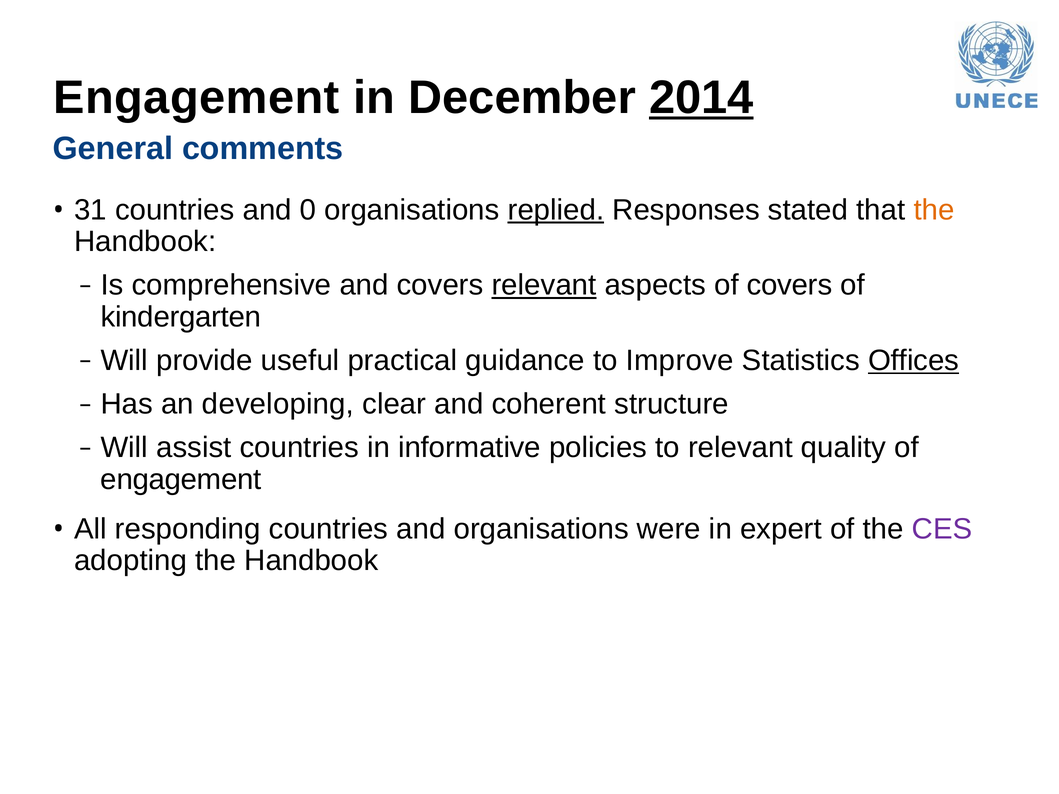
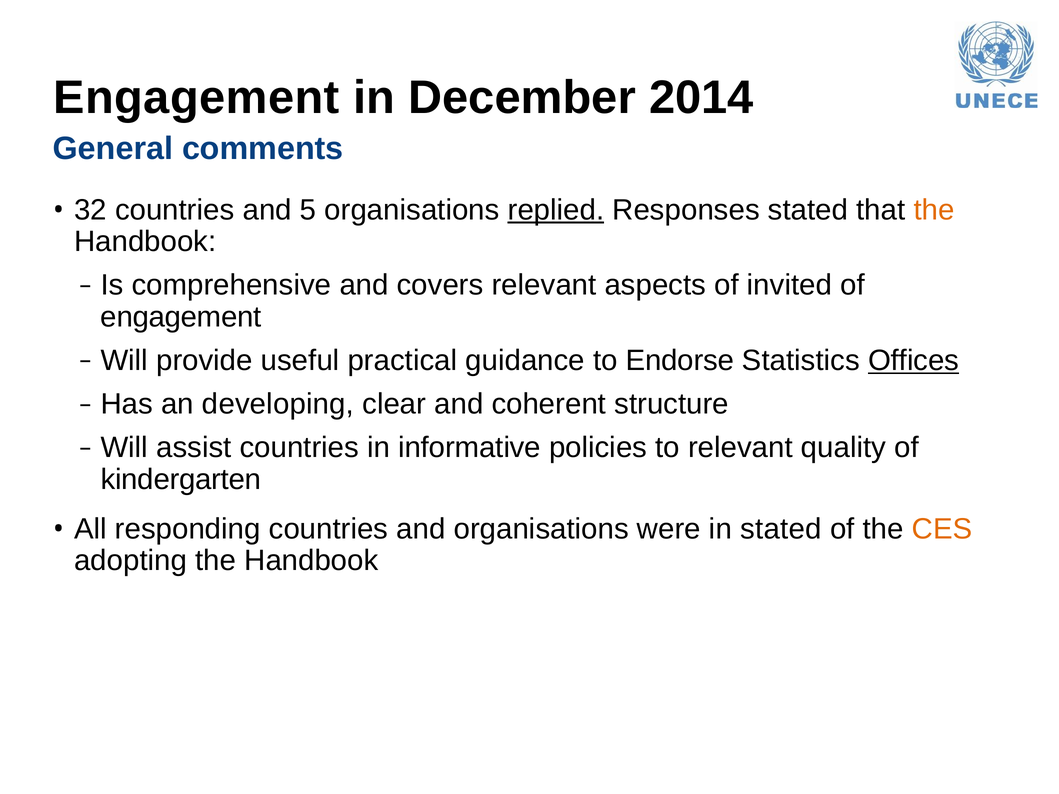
2014 underline: present -> none (701, 98)
31: 31 -> 32 (90, 210)
0: 0 -> 5 (308, 210)
relevant underline: present -> none (544, 285)
of covers: covers -> invited (789, 285)
kindergarten: kindergarten -> engagement (181, 317)
Improve: Improve -> Endorse (680, 361)
engagement: engagement -> kindergarten (181, 480)
in expert: expert -> stated (781, 529)
CES colour: purple -> orange (942, 529)
